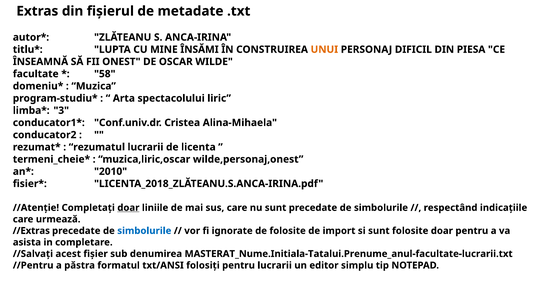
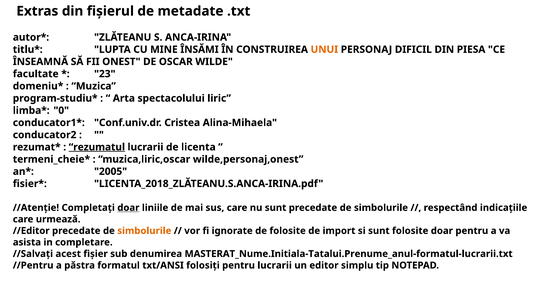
58: 58 -> 23 (105, 74)
3: 3 -> 0 (61, 110)
rezumatul underline: none -> present (97, 147)
2010: 2010 -> 2005 (111, 171)
//Extras: //Extras -> //Editor (31, 231)
simbolurile colour: blue -> orange (144, 231)
MASTERAT_Nume.Initiala-Tatalui.Prenume_anul-facultate-lucrarii.txt: MASTERAT_Nume.Initiala-Tatalui.Prenume_anul-facultate-lucrarii.txt -> MASTERAT_Nume.Initiala-Tatalui.Prenume_anul-formatul-lucrarii.txt (349, 254)
